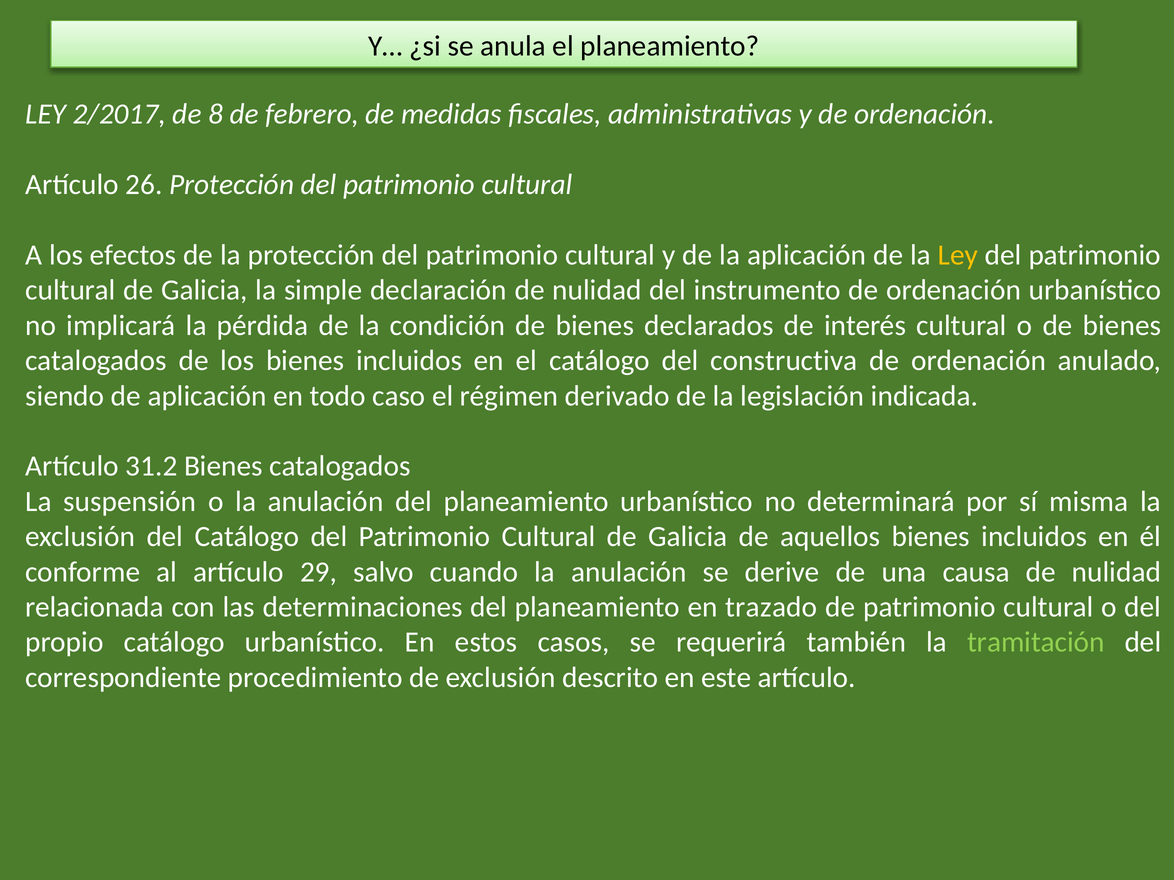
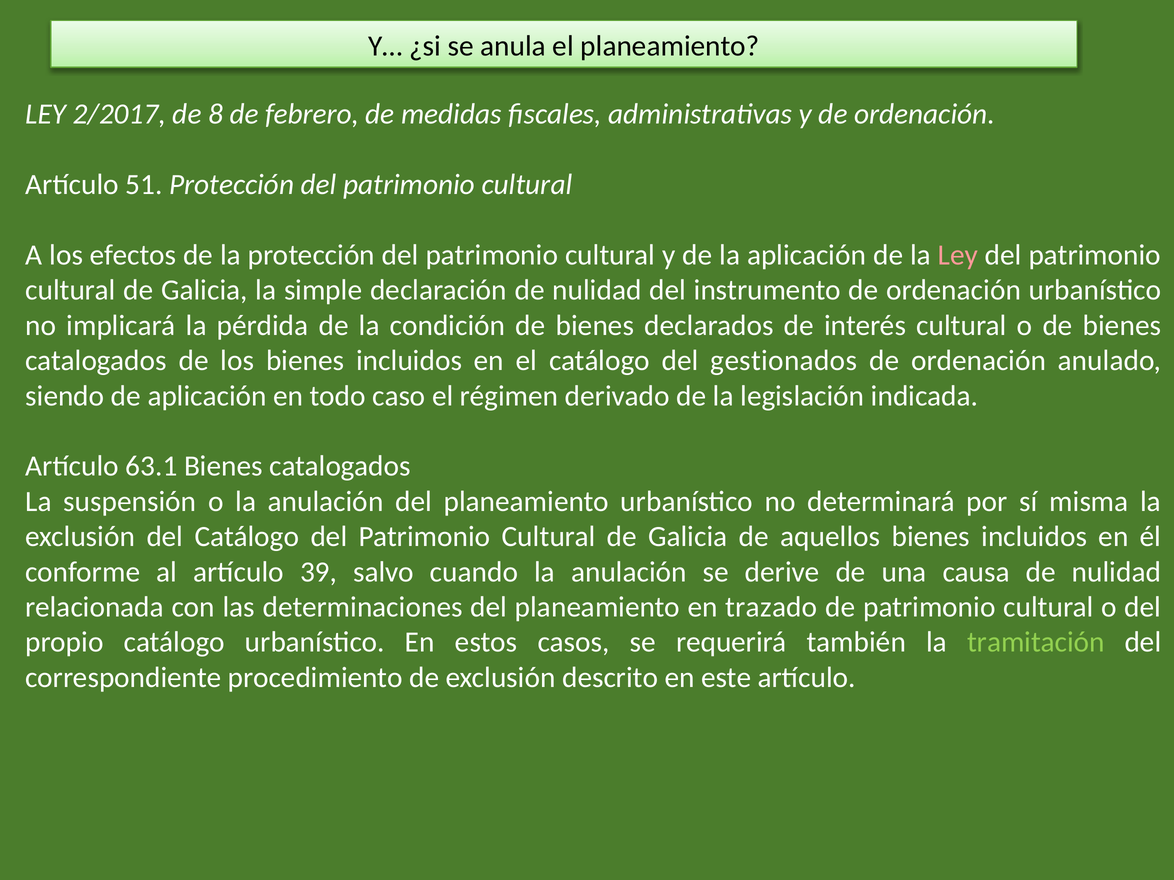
26: 26 -> 51 (144, 185)
Ley colour: yellow -> pink (958, 255)
constructiva: constructiva -> gestionados (784, 361)
31.2: 31.2 -> 63.1 (151, 467)
29: 29 -> 39 (319, 572)
